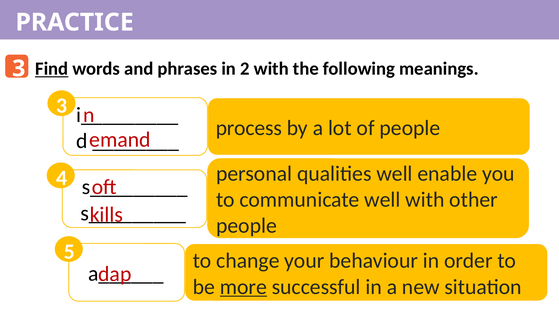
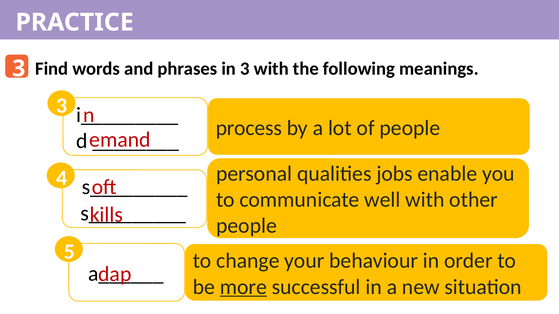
Find underline: present -> none (52, 69)
in 2: 2 -> 3 (245, 69)
qualities well: well -> jobs (395, 174)
